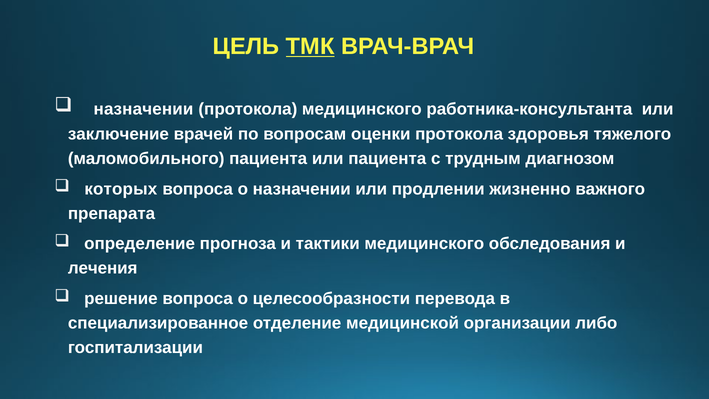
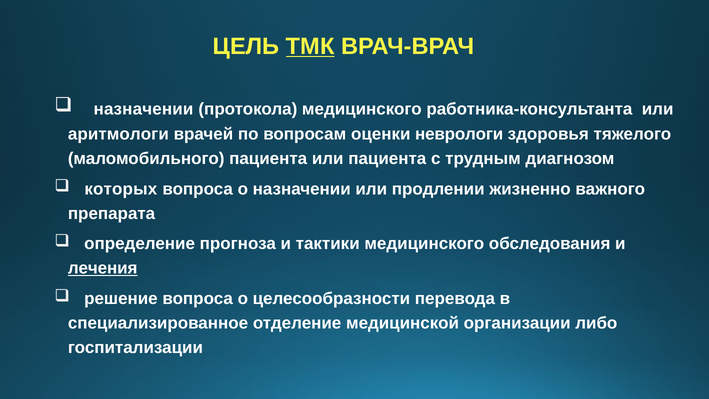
заключение: заключение -> аритмологи (118, 134)
оценки протокола: протокола -> неврологи (459, 134)
лечения underline: none -> present (103, 268)
